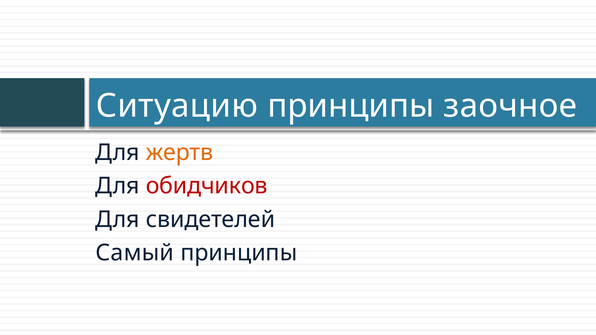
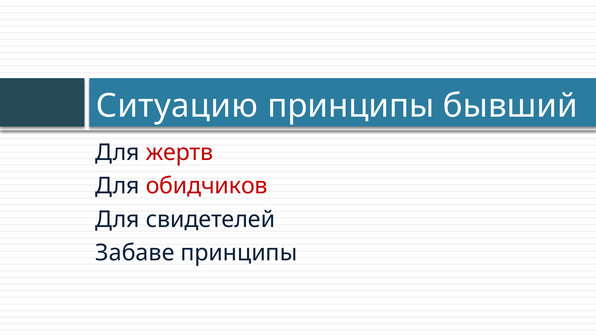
заочное: заочное -> бывший (510, 106)
жертв colour: orange -> red (180, 153)
Самый: Самый -> Забаве (135, 253)
